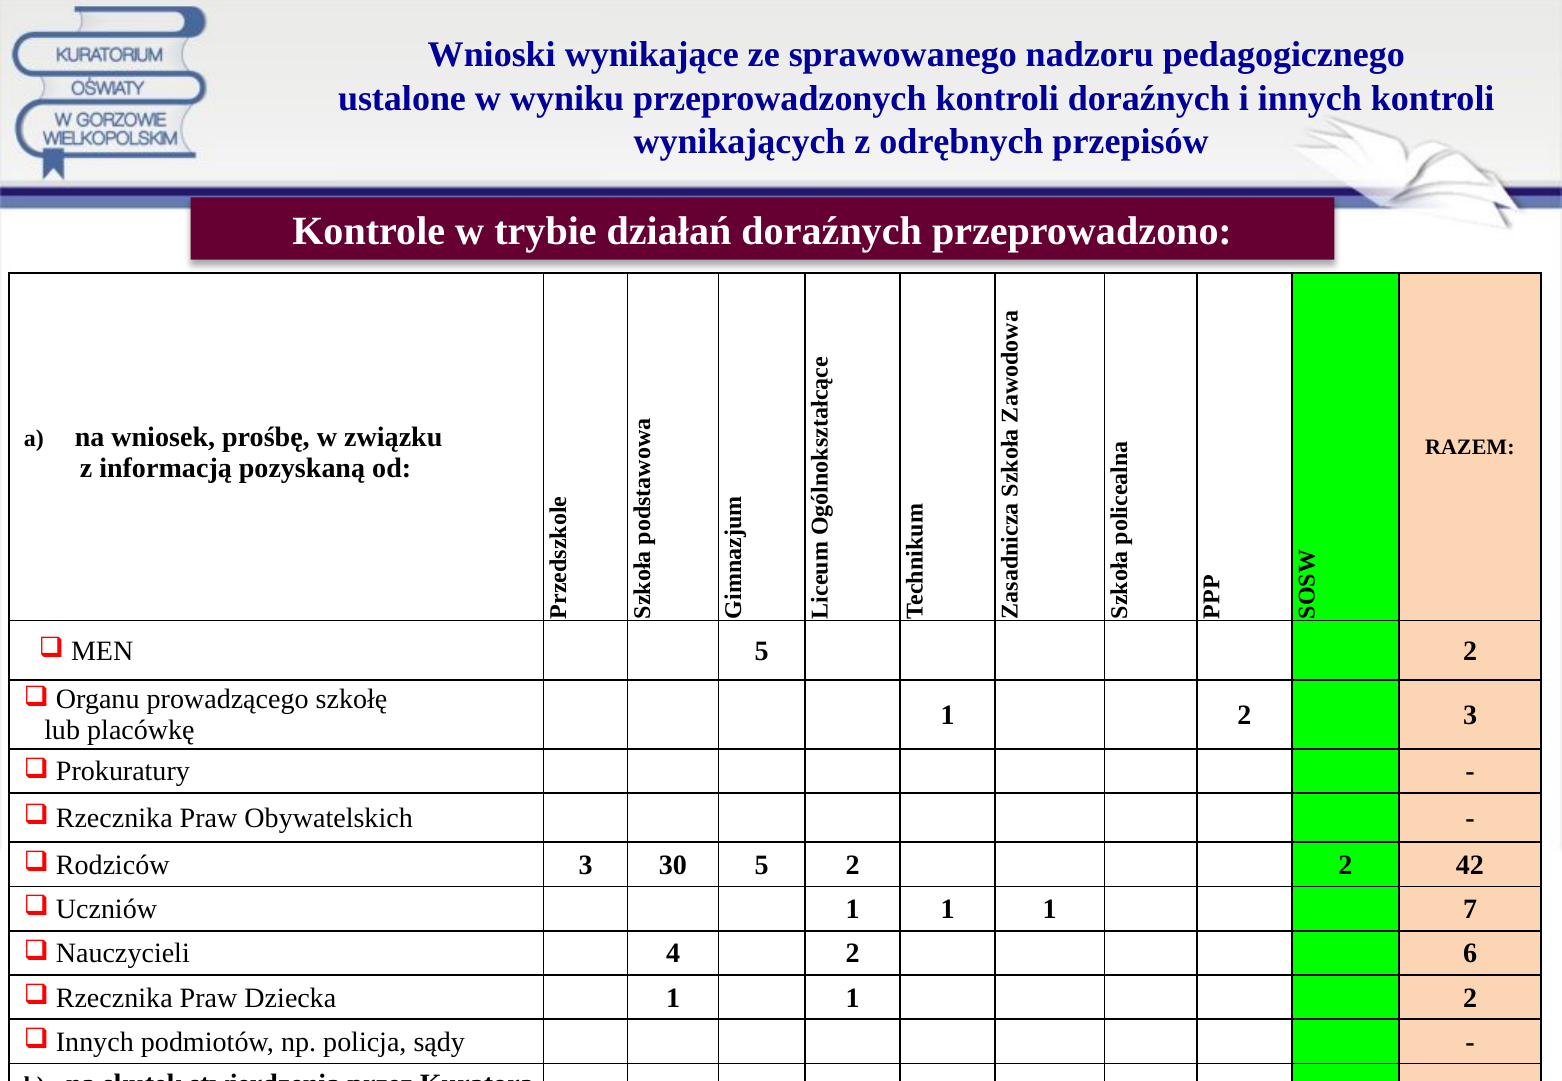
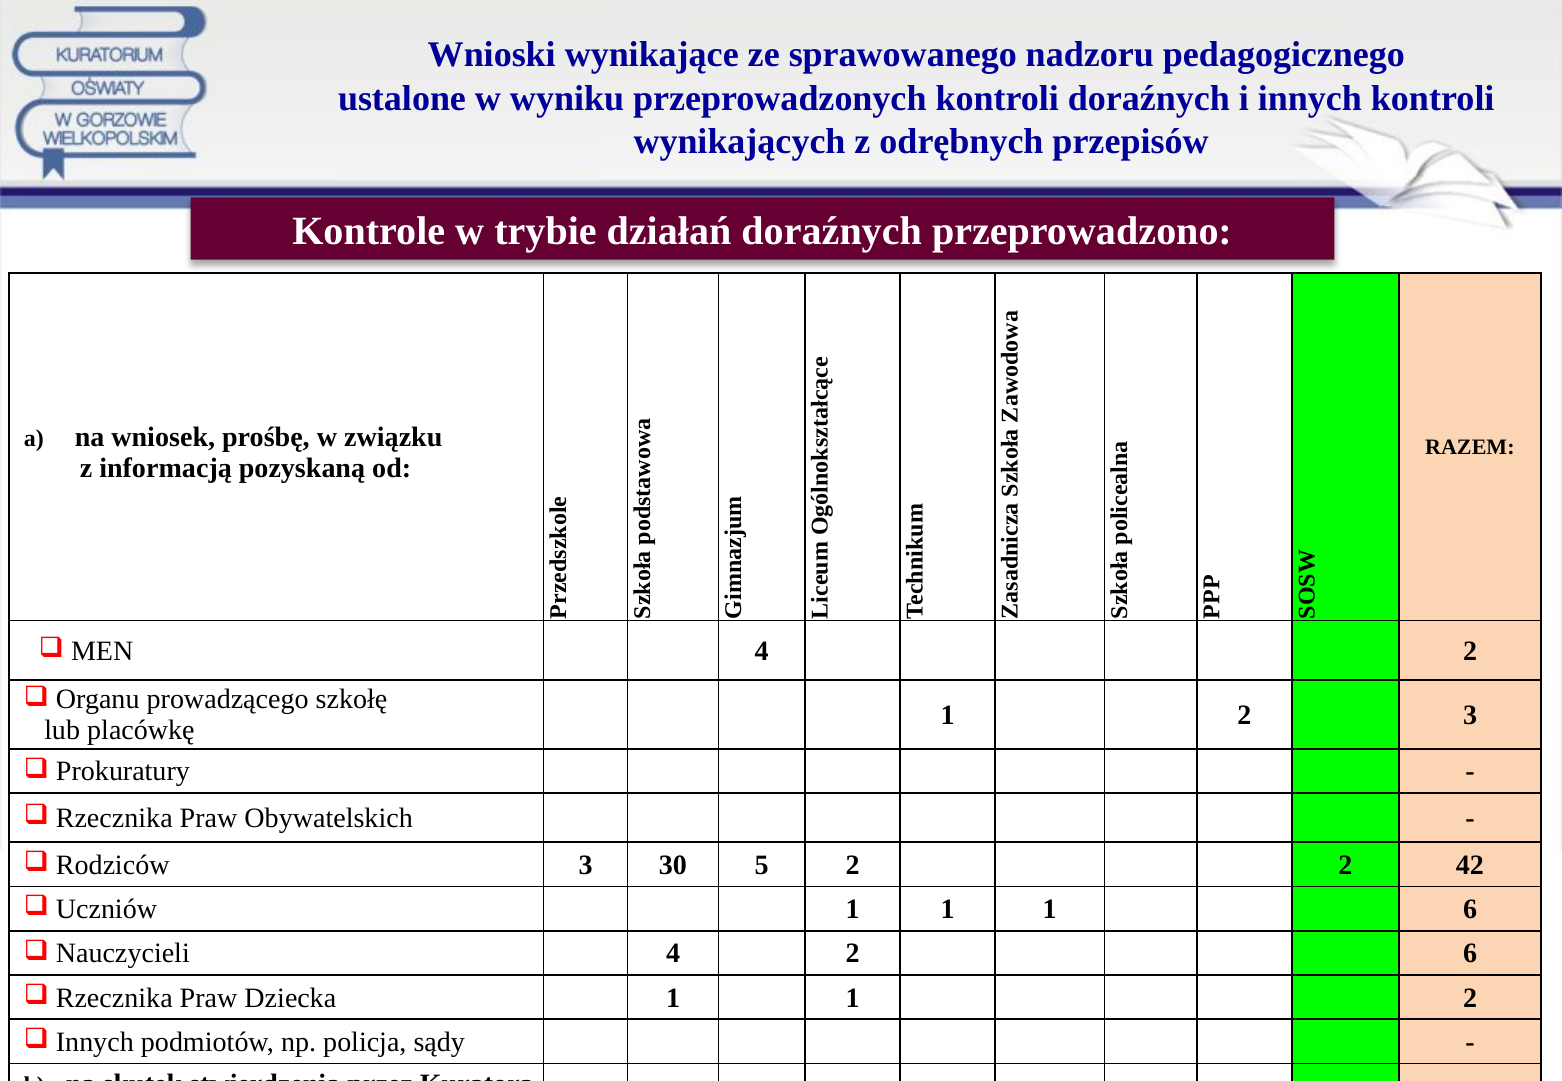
MEN 5: 5 -> 4 (762, 651)
1 7: 7 -> 6 (1470, 910)
